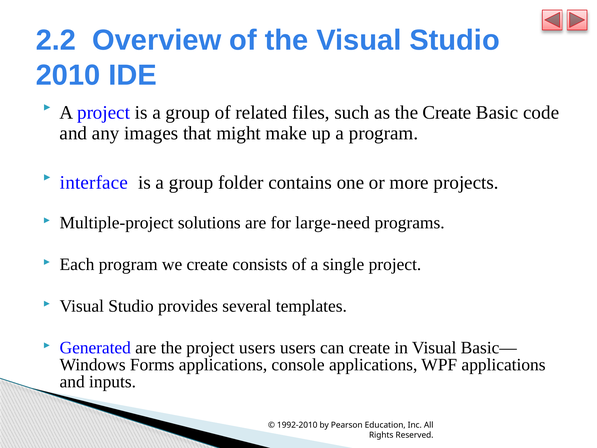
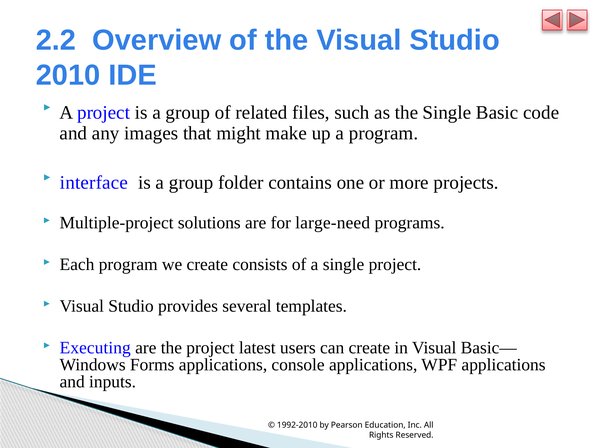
the Create: Create -> Single (447, 112)
Generated: Generated -> Executing (95, 348)
project users: users -> latest (257, 348)
